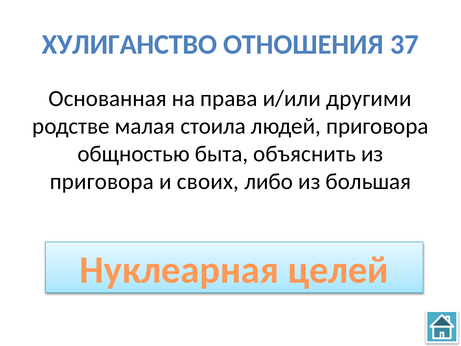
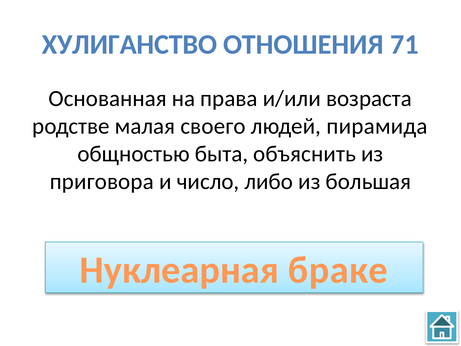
37: 37 -> 71 (404, 45)
другими: другими -> возраста (369, 98)
стоила: стоила -> своего (213, 126)
людей приговора: приговора -> пирамида (377, 126)
своих: своих -> число (208, 181)
целей: целей -> браке (338, 270)
